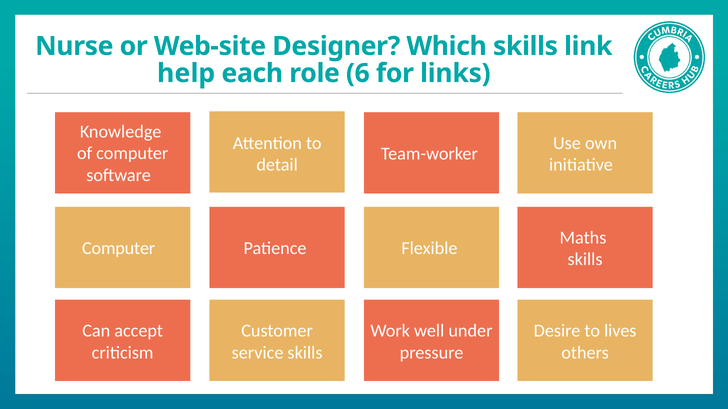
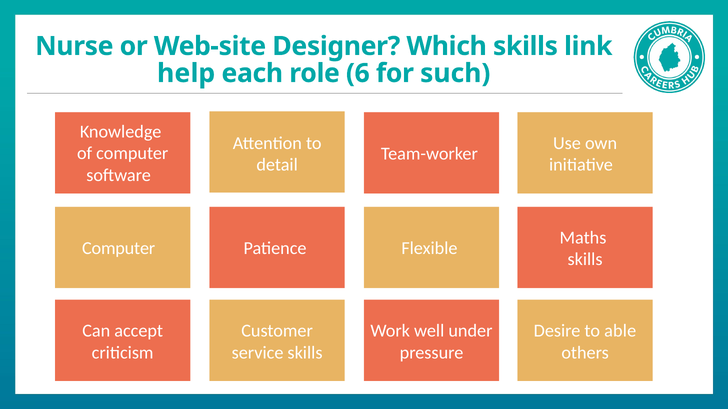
links: links -> such (455, 73)
lives: lives -> able (620, 331)
